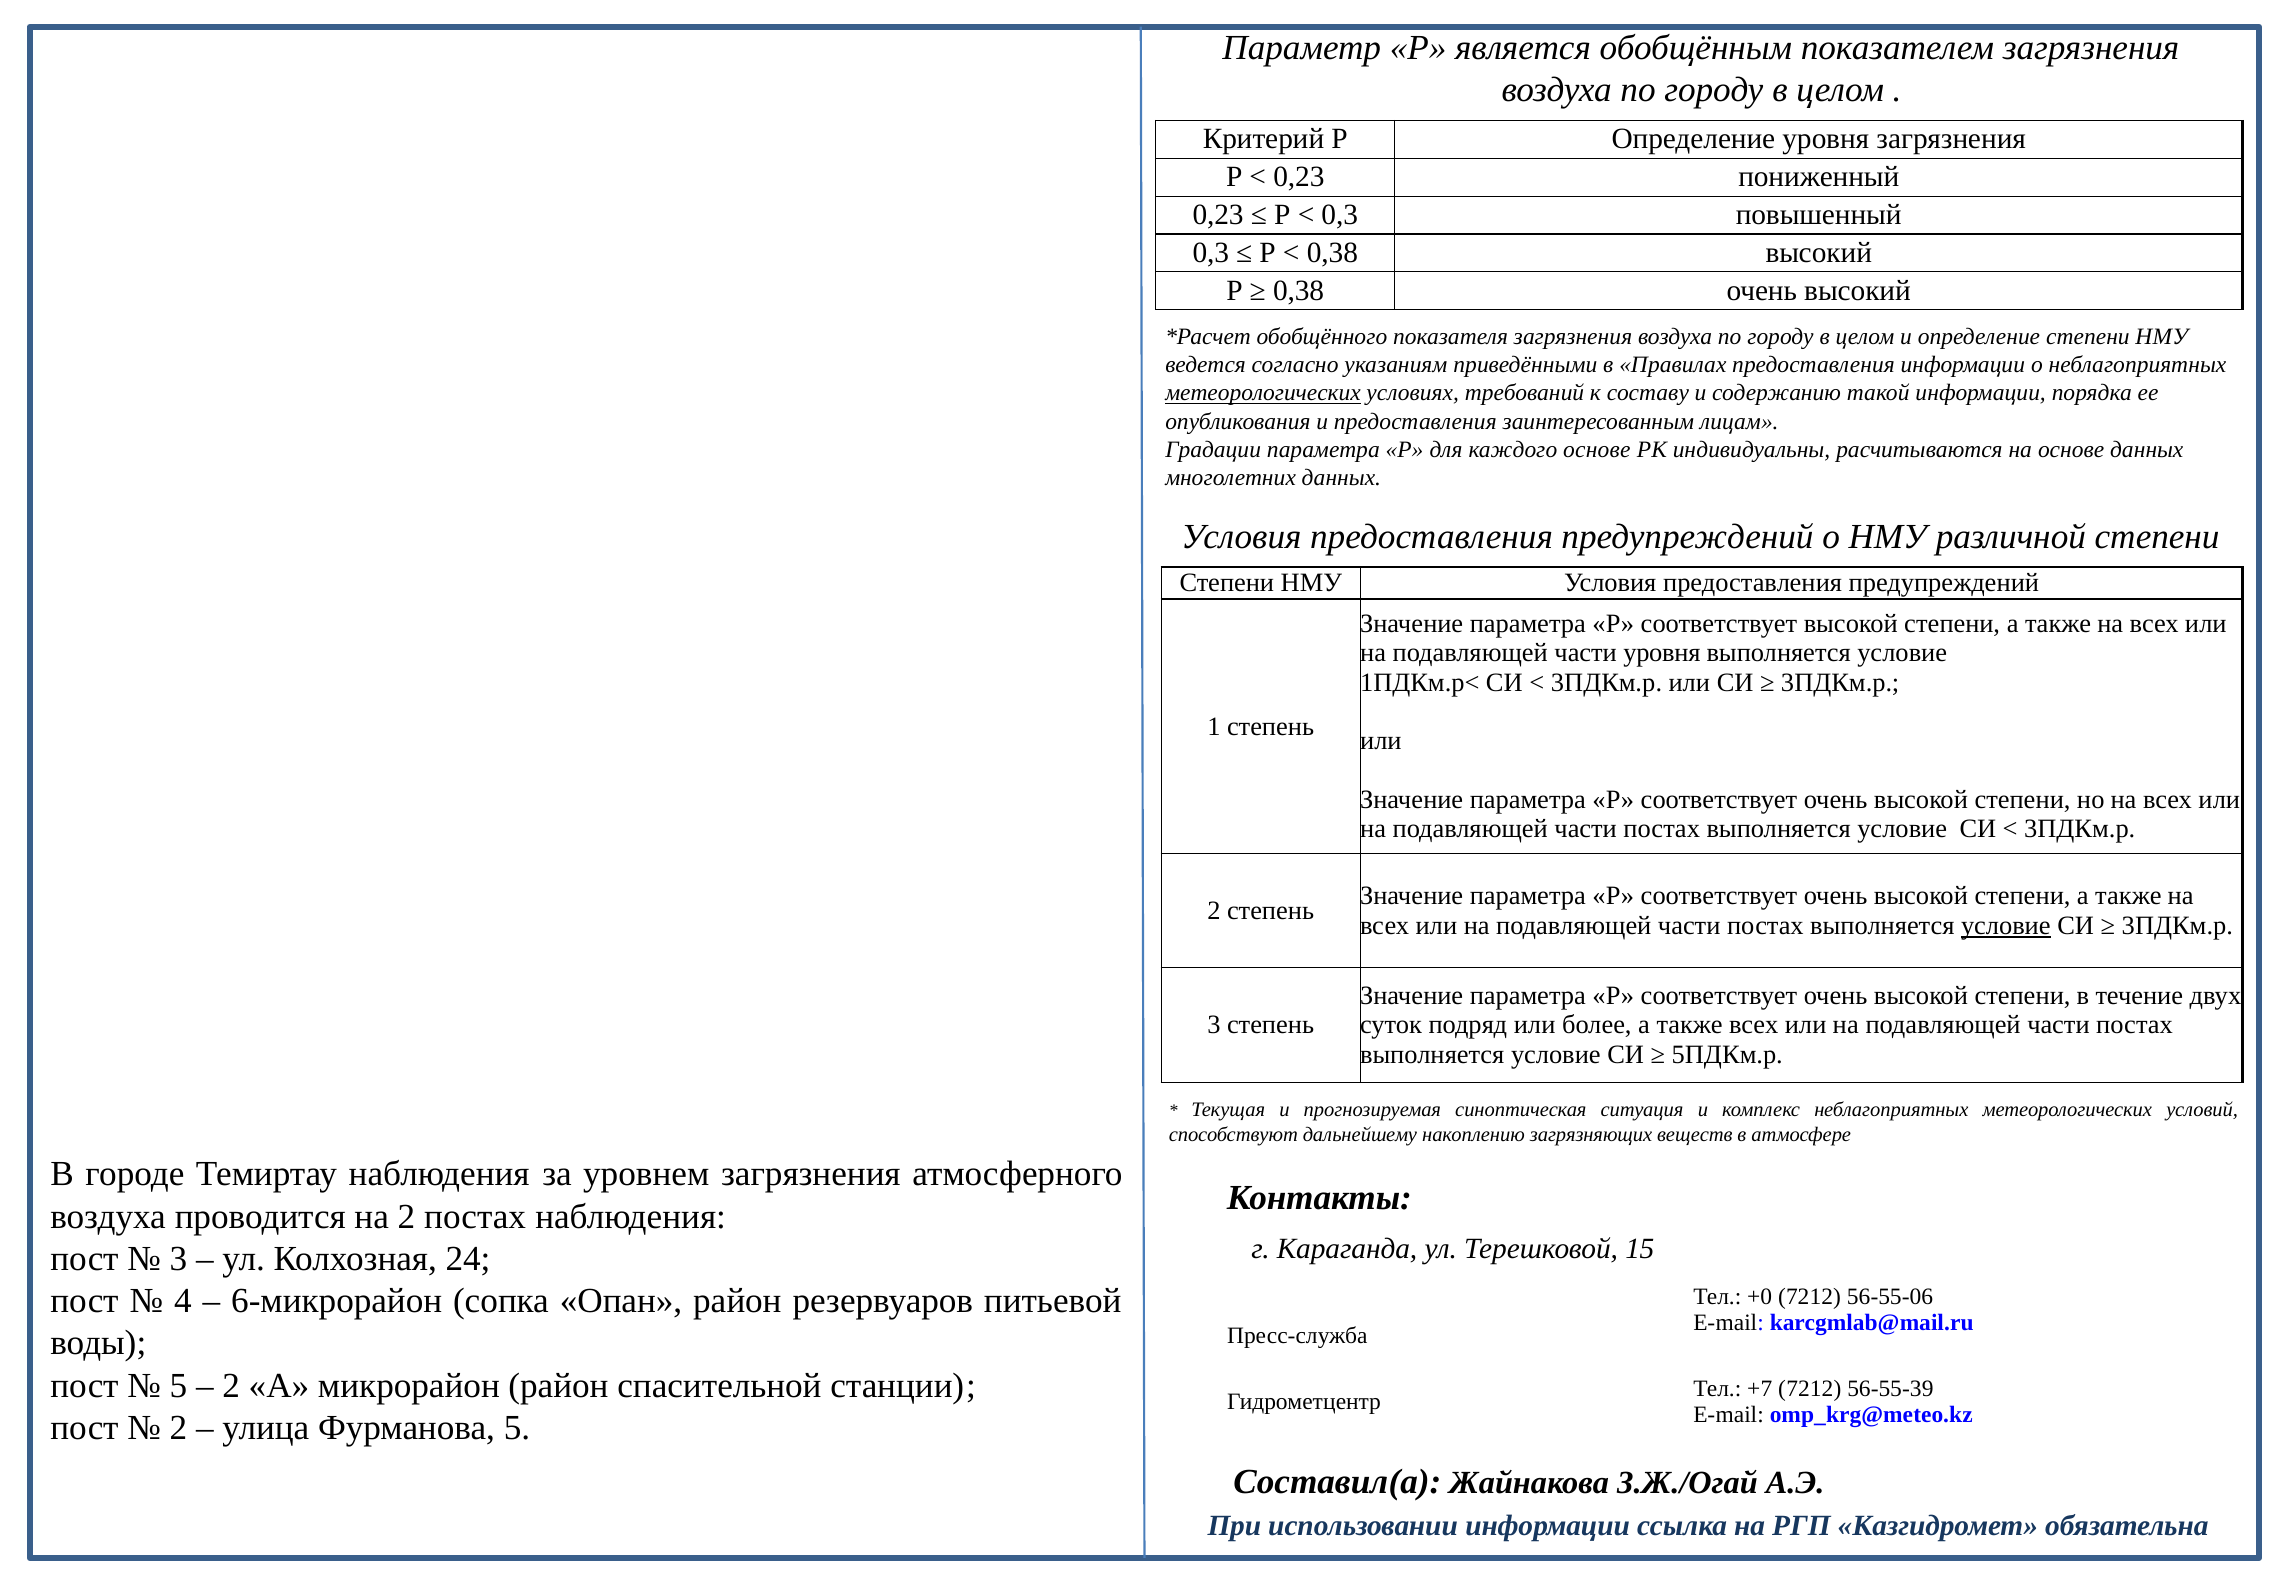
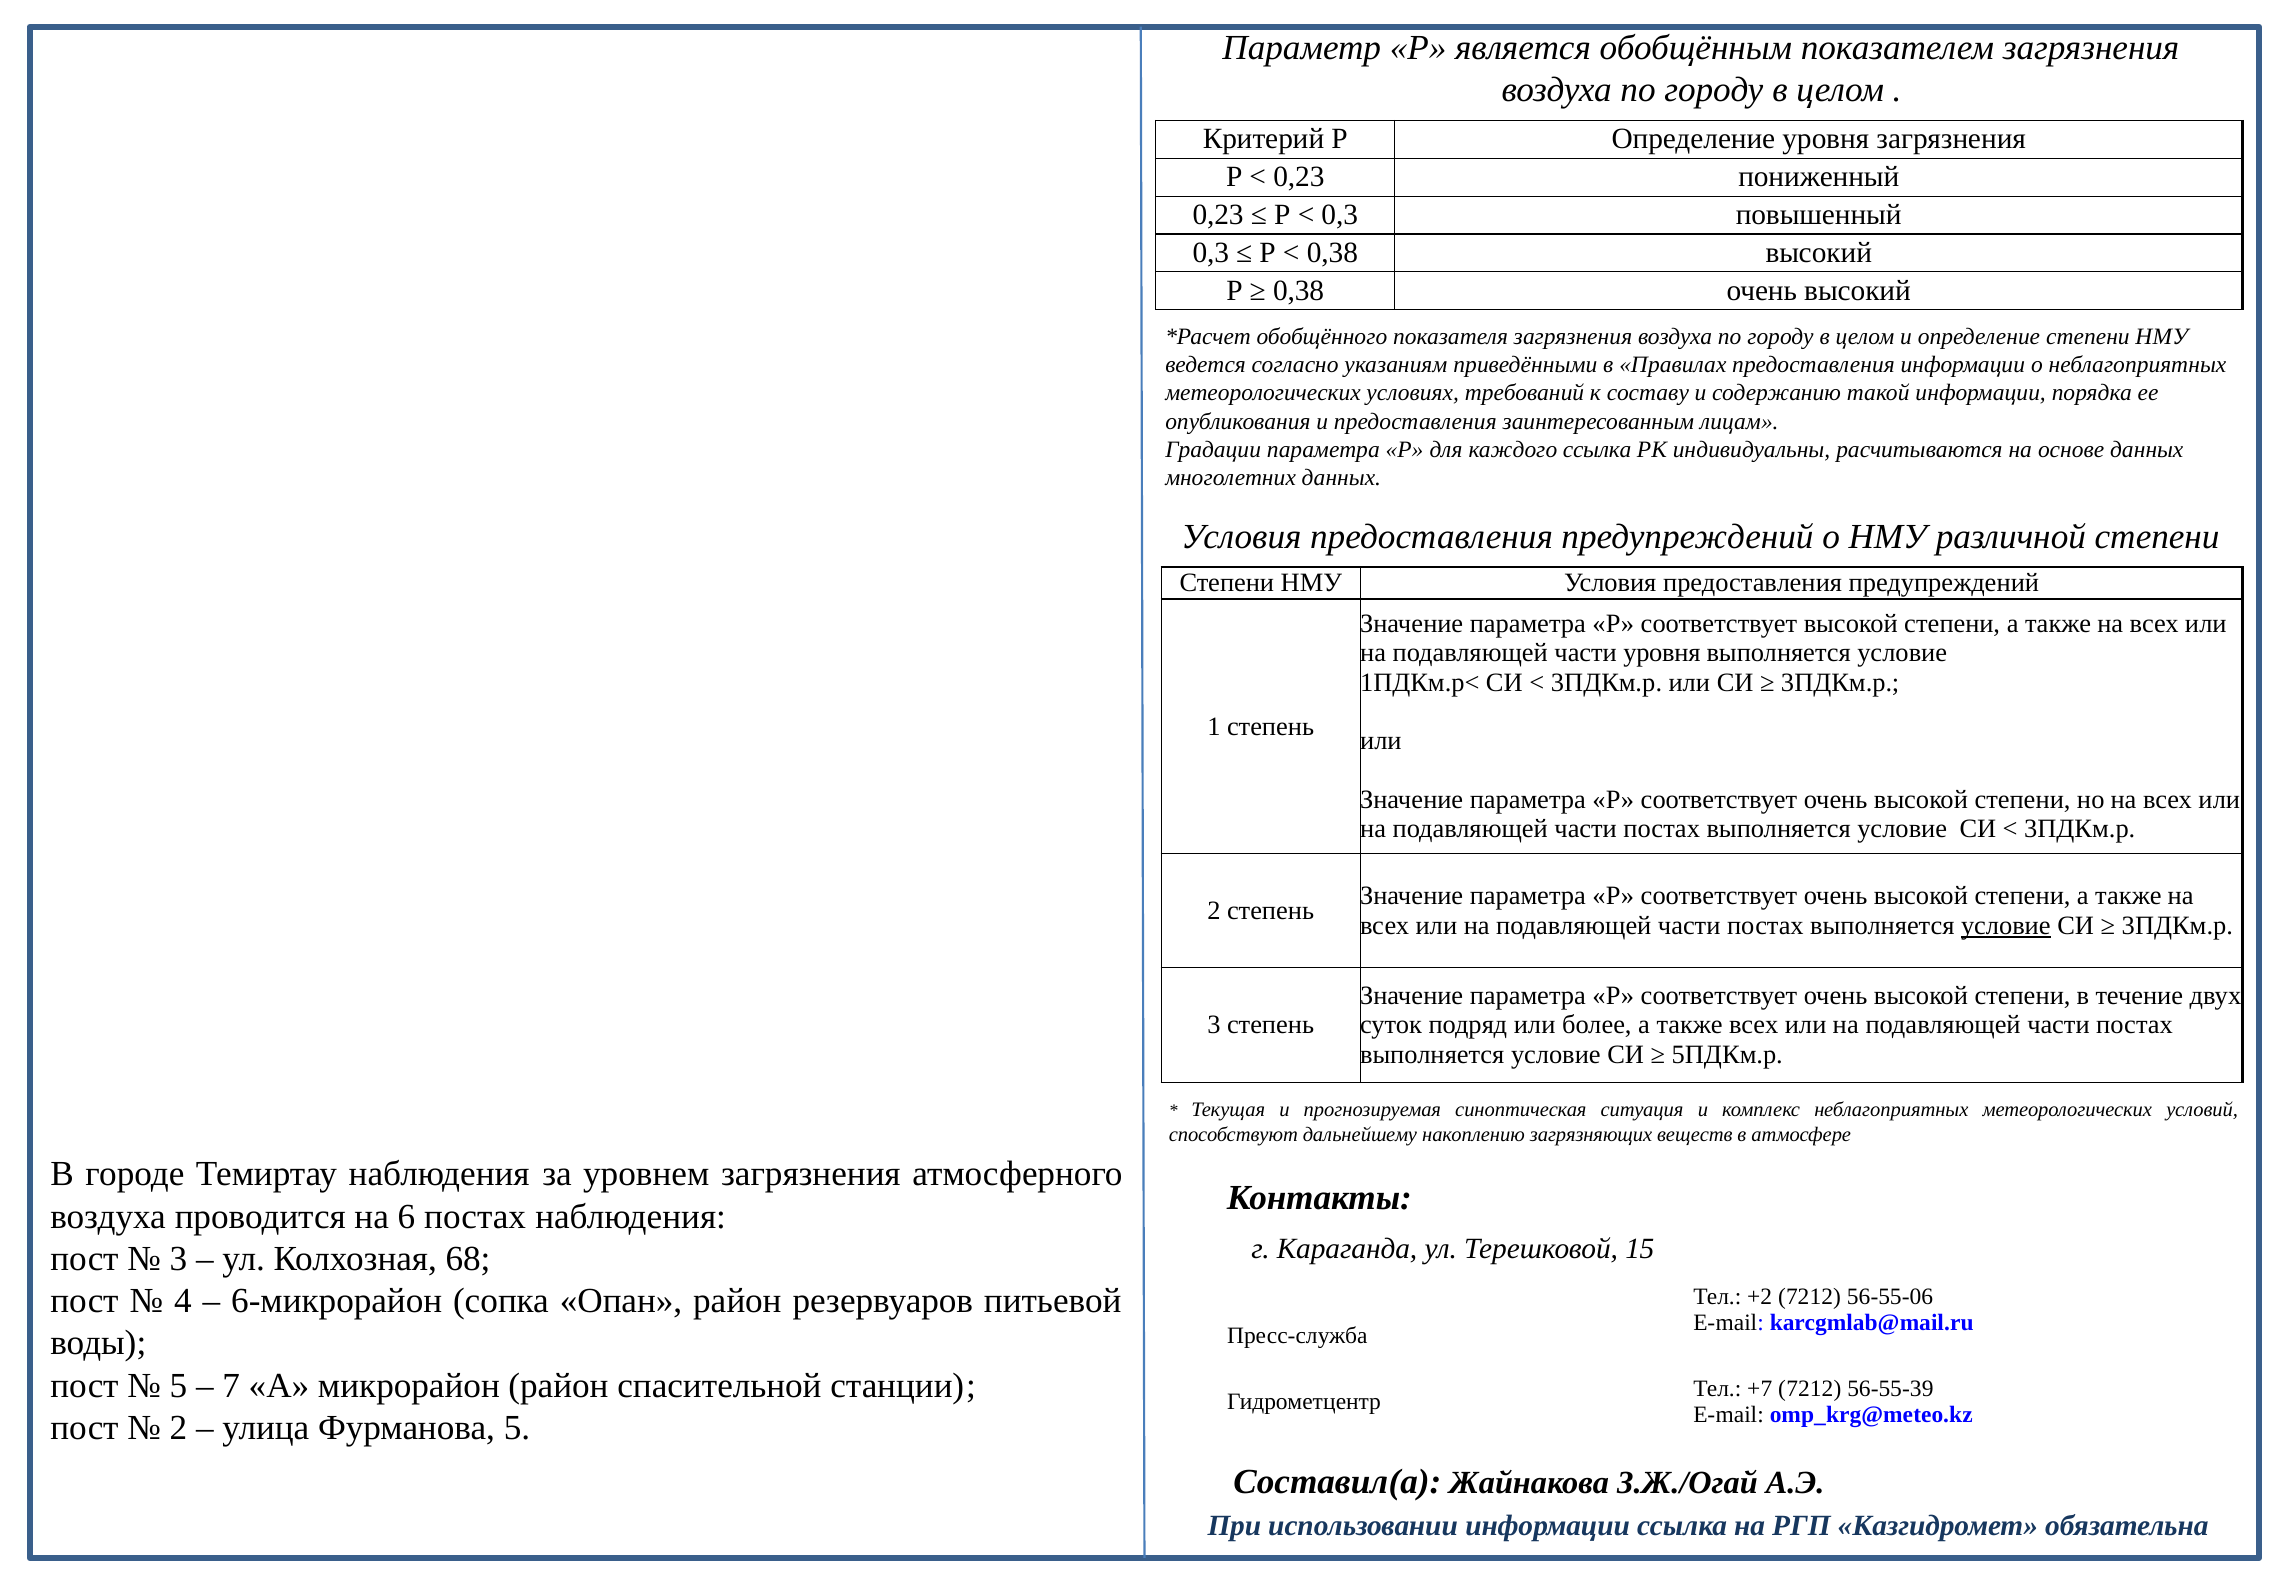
метеорологических underline: present -> none (1263, 393)
каждого основе: основе -> ссылка (1597, 449)
на 2: 2 -> 6 (407, 1216)
24: 24 -> 68 (468, 1258)
+0: +0 -> +2 (1760, 1297)
2: 2 -> 7 (231, 1385)
